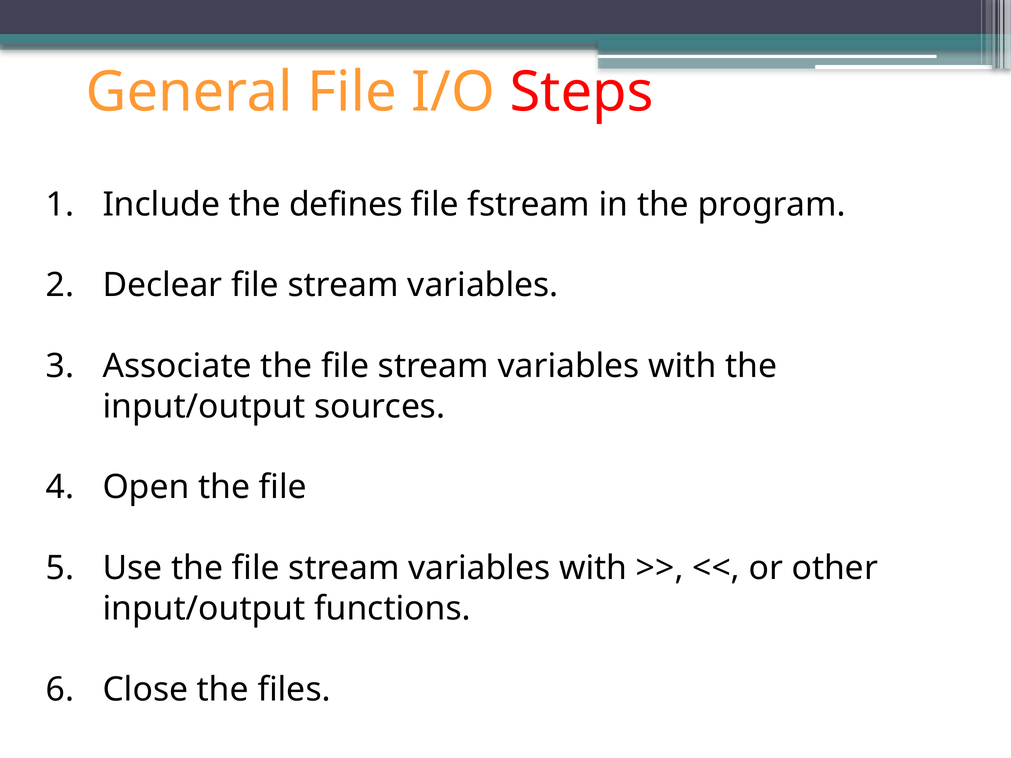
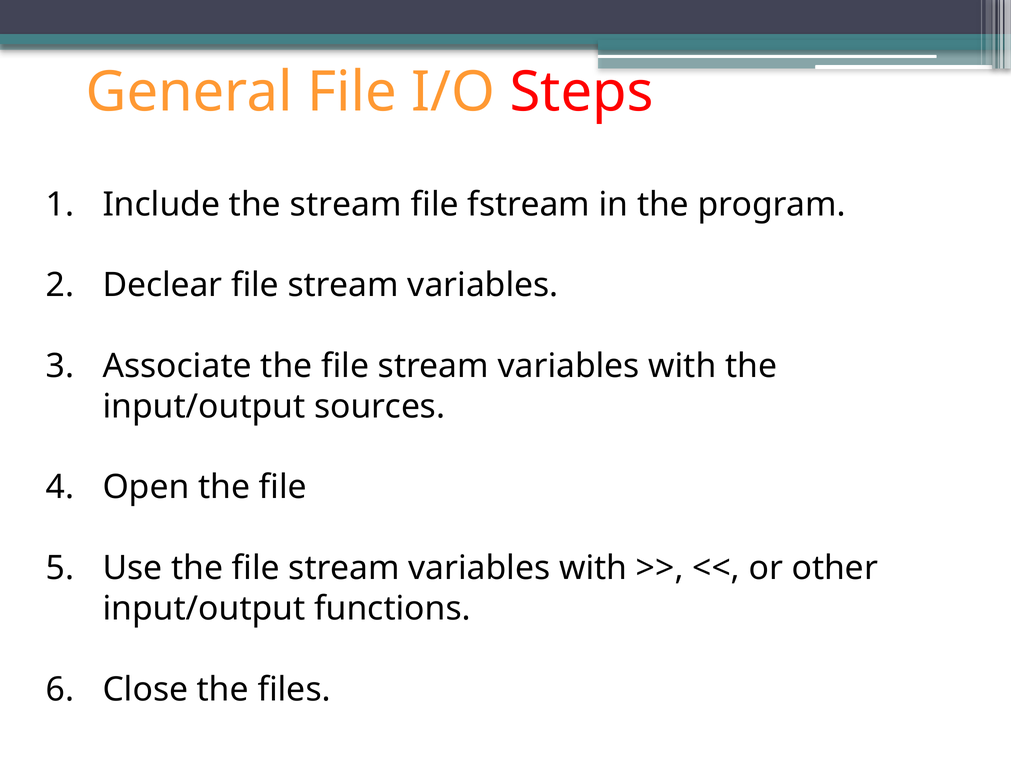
the defines: defines -> stream (346, 204)
